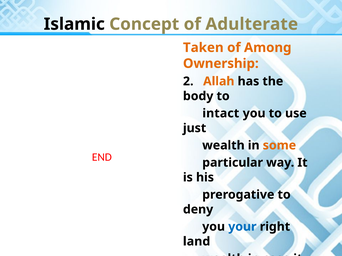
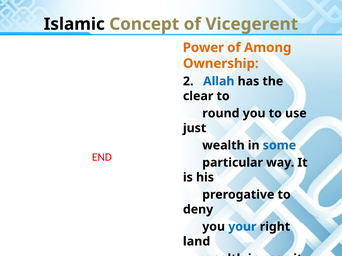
Adulterate: Adulterate -> Vicegerent (252, 24)
Taken: Taken -> Power (203, 48)
Allah colour: orange -> blue (219, 81)
body: body -> clear (198, 96)
intact: intact -> round (221, 114)
some colour: orange -> blue (279, 146)
